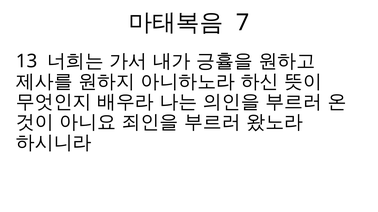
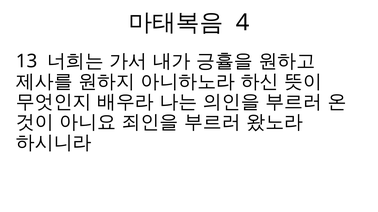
7: 7 -> 4 (243, 23)
